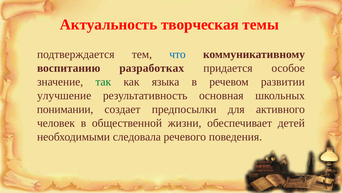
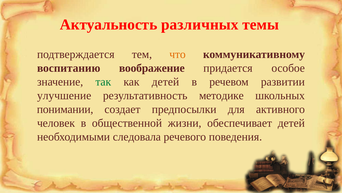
творческая: творческая -> различных (200, 24)
что colour: blue -> orange (178, 54)
разработках: разработках -> воображение (152, 68)
как языка: языка -> детей (165, 82)
основная: основная -> методике (221, 95)
